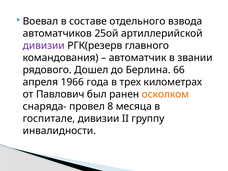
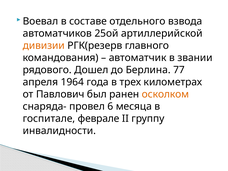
дивизии colour: purple -> orange (44, 46)
66: 66 -> 77 (179, 70)
1966: 1966 -> 1964 (72, 82)
8: 8 -> 6 (110, 106)
госпитале дивизии: дивизии -> феврале (99, 119)
